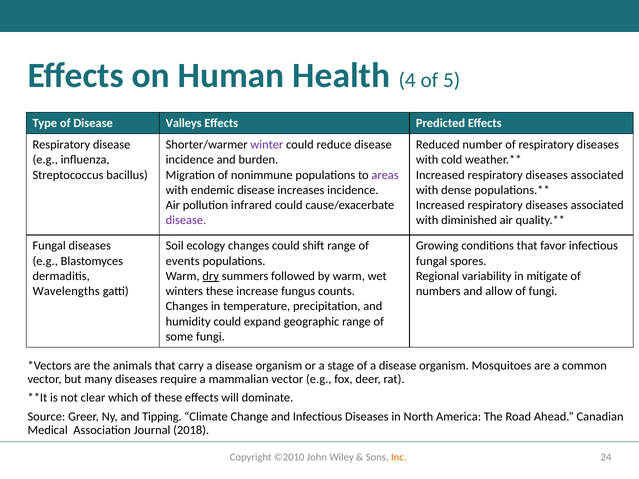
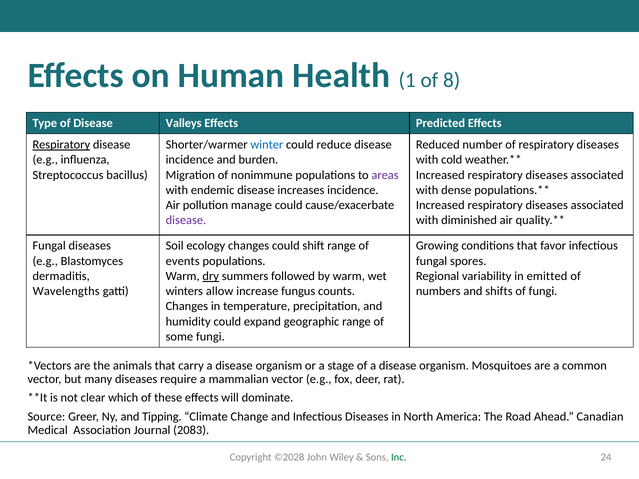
4: 4 -> 1 (407, 80)
5: 5 -> 8 (452, 80)
Respiratory underline: none -> present (61, 145)
winter colour: purple -> blue (267, 145)
infrared: infrared -> manage (251, 205)
mitigate: mitigate -> emitted (547, 276)
winters these: these -> allow (220, 291)
allow: allow -> shifts (499, 291)
2018: 2018 -> 2083 (191, 430)
©2010: ©2010 -> ©2028 (289, 458)
Inc colour: orange -> green (399, 458)
